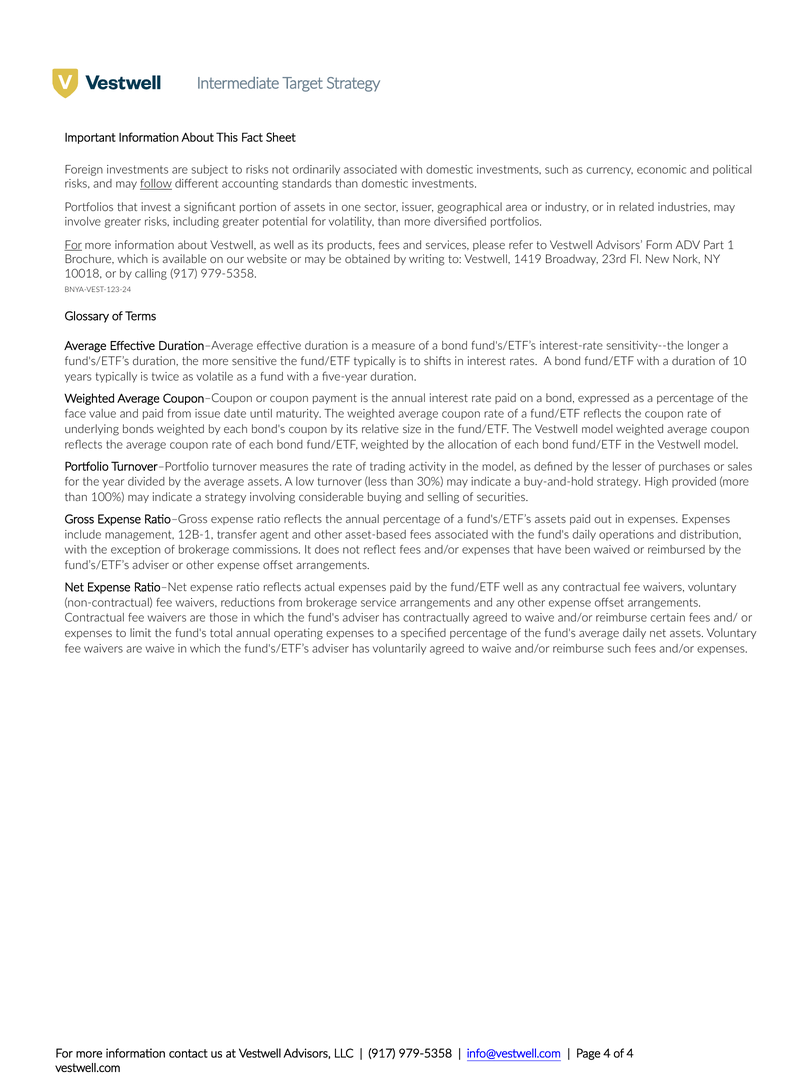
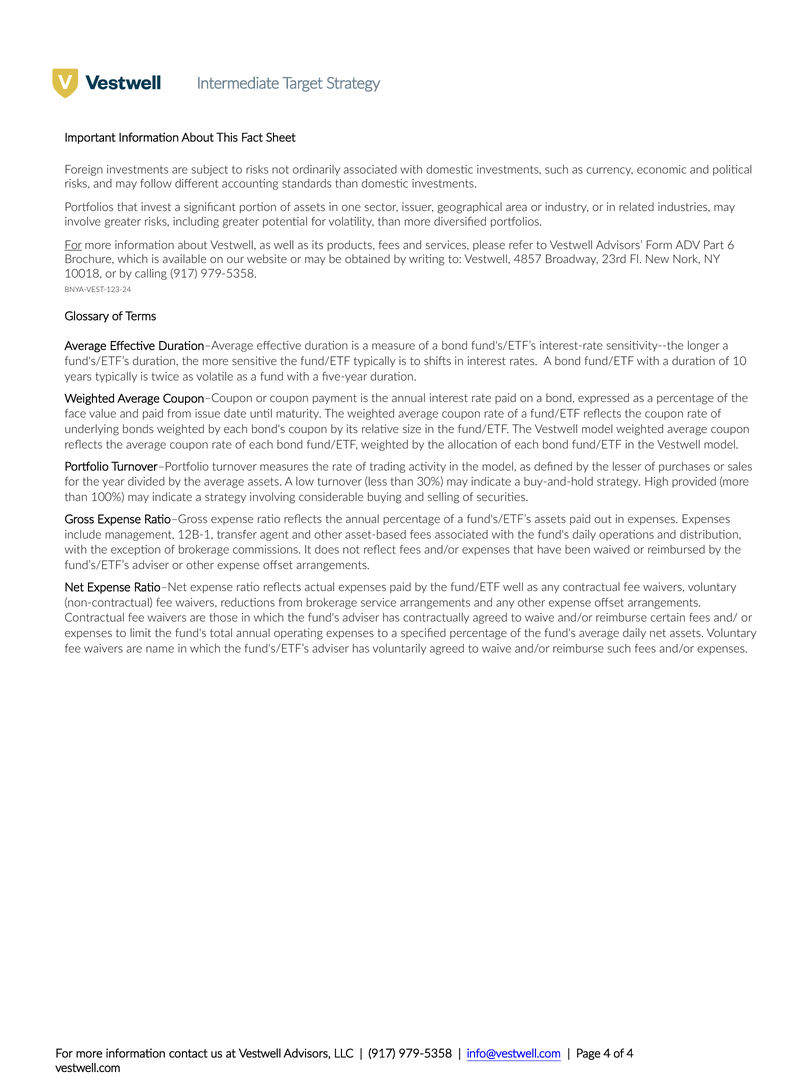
follow underline: present -> none (156, 184)
1: 1 -> 6 (731, 245)
1419: 1419 -> 4857 (528, 260)
are waive: waive -> name (160, 649)
